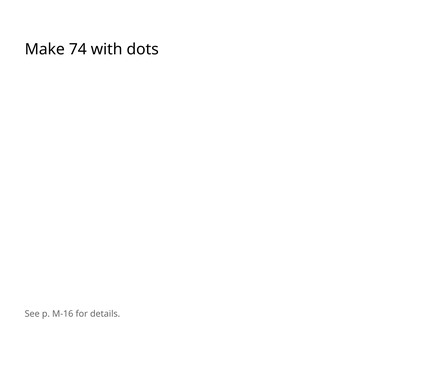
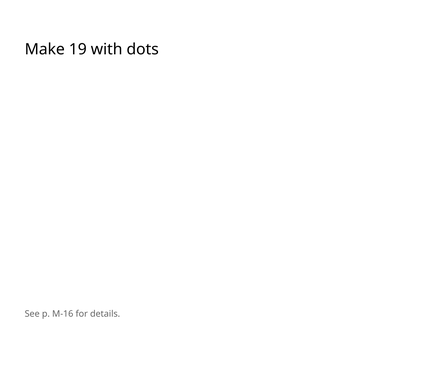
74: 74 -> 19 (78, 49)
